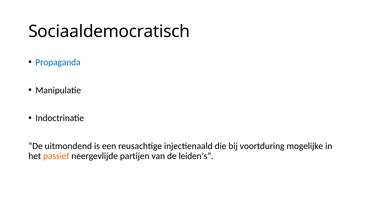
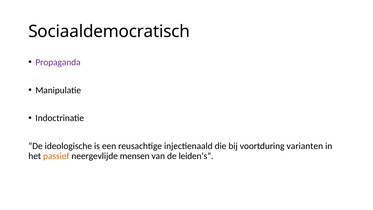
Propaganda colour: blue -> purple (58, 62)
uitmondend: uitmondend -> ideologische (68, 146)
mogelijke: mogelijke -> varianten (305, 146)
partijen: partijen -> mensen (135, 156)
